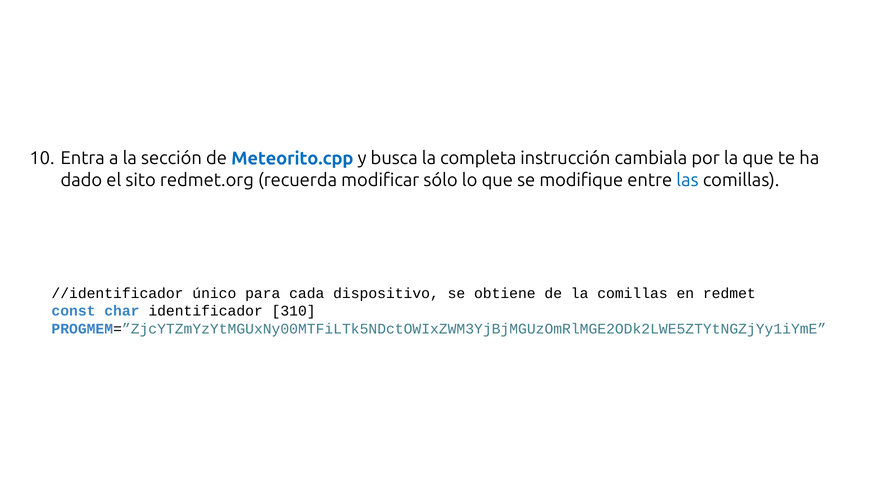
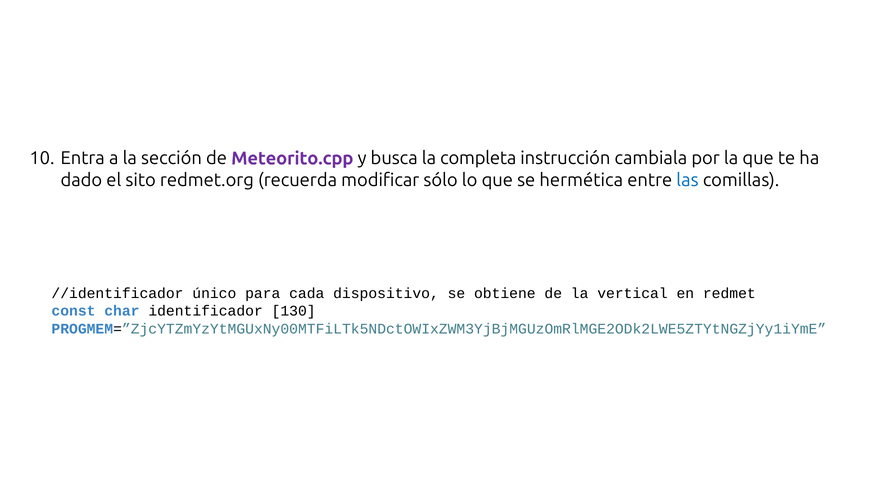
Meteorito.cpp colour: blue -> purple (292, 159)
modifique: modifique -> hermética (581, 181)
la comillas: comillas -> vertical (632, 294)
310: 310 -> 130 (294, 311)
